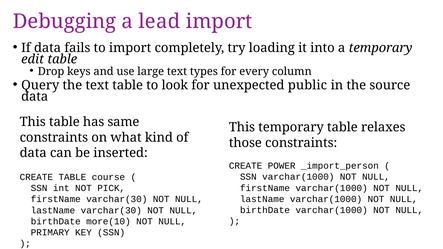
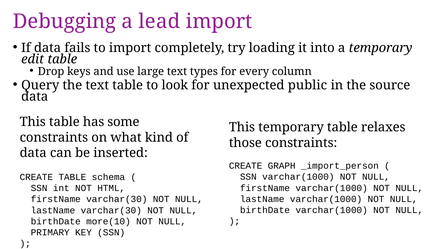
same: same -> some (123, 122)
POWER: POWER -> GRAPH (282, 166)
course: course -> schema (108, 177)
PICK: PICK -> HTML (111, 188)
